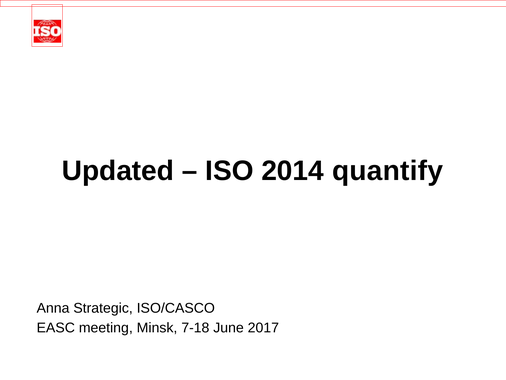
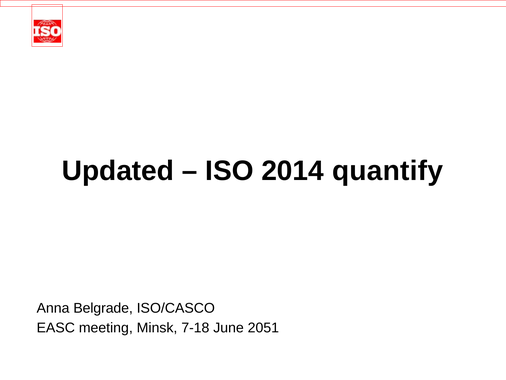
Strategic: Strategic -> Belgrade (103, 308)
2017: 2017 -> 2051 (263, 327)
